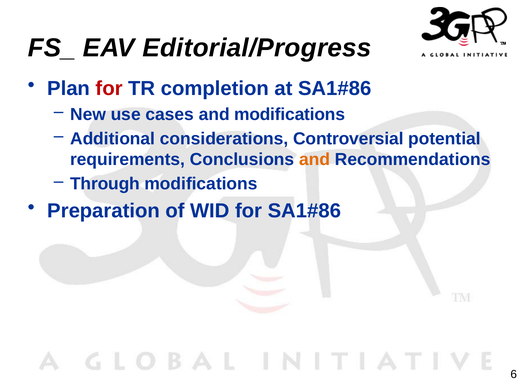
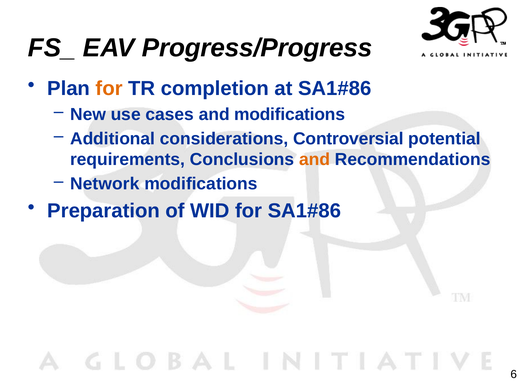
Editorial/Progress: Editorial/Progress -> Progress/Progress (257, 48)
for colour: red -> orange (109, 89)
Through: Through -> Network (105, 184)
